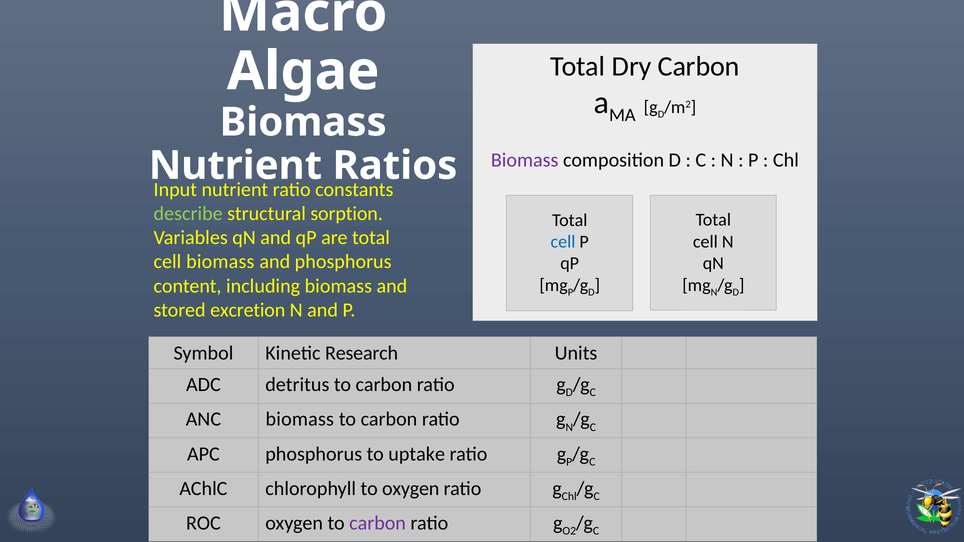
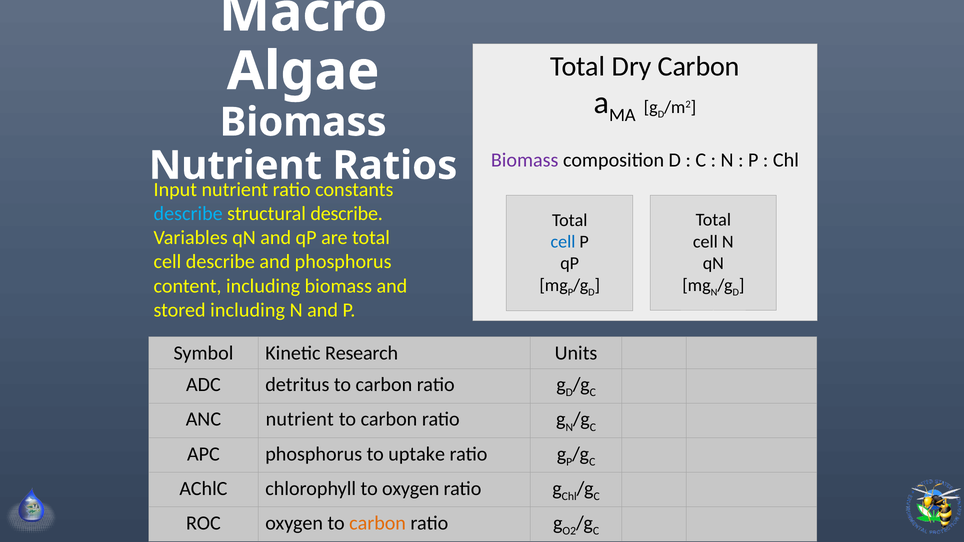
describe colour: light green -> light blue (188, 214)
structural sorption: sorption -> describe (347, 214)
cell biomass: biomass -> describe (220, 262)
stored excretion: excretion -> including (248, 310)
ANC biomass: biomass -> nutrient (300, 420)
carbon colour: purple -> orange (378, 523)
